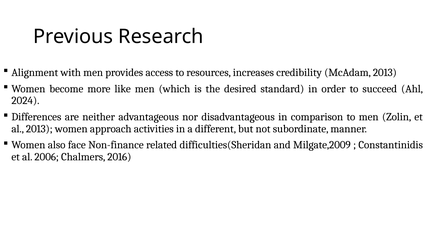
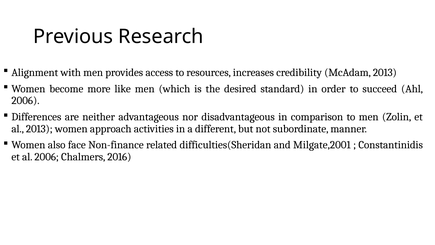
2024: 2024 -> 2006 (25, 101)
Milgate,2009: Milgate,2009 -> Milgate,2001 (322, 145)
